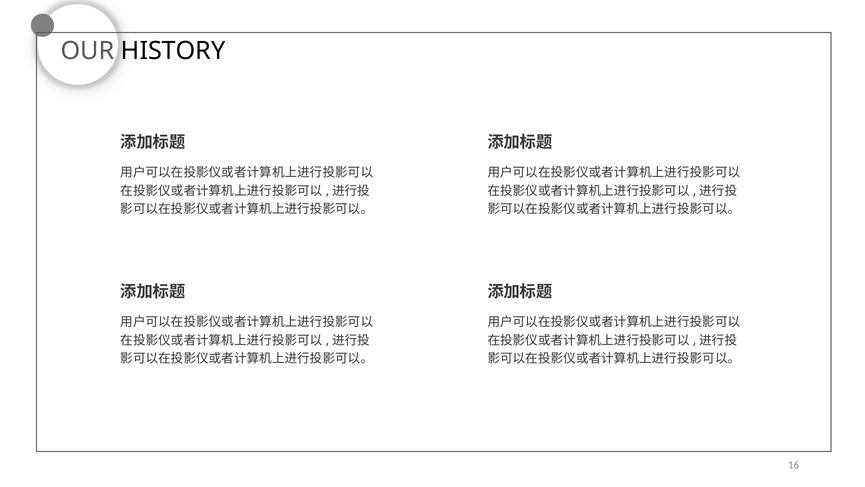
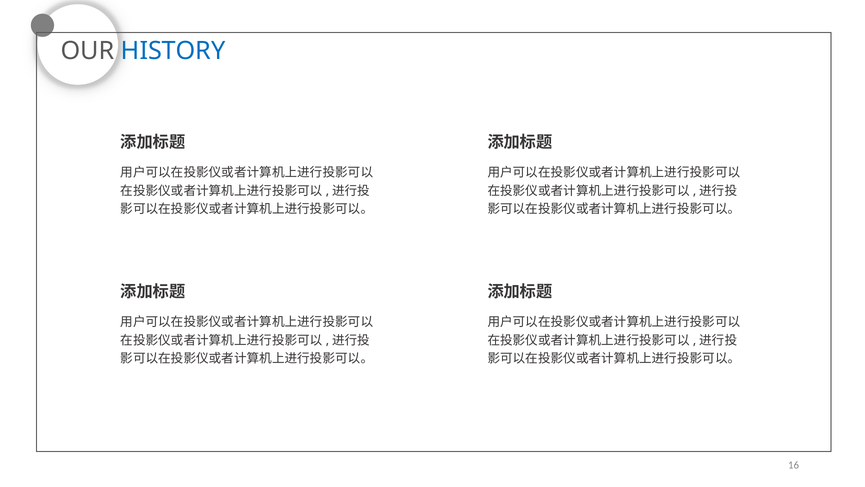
HISTORY colour: black -> blue (173, 51)
